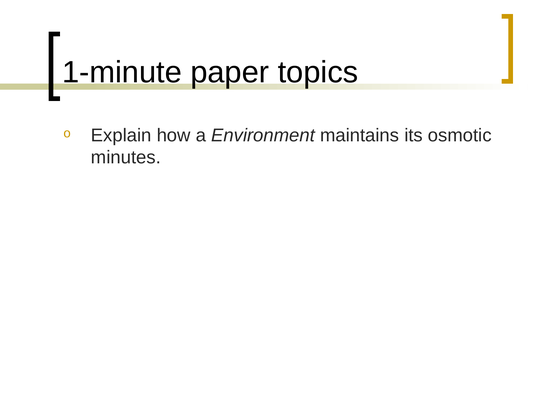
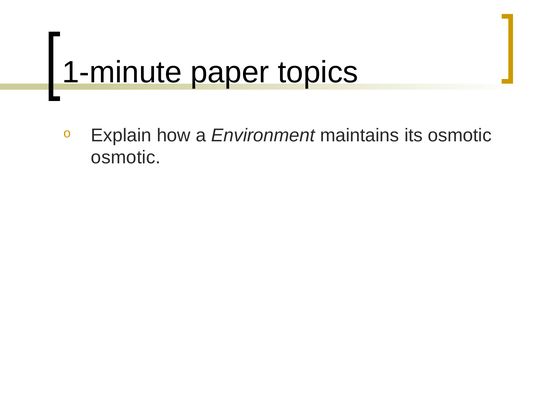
minutes: minutes -> osmotic (126, 158)
